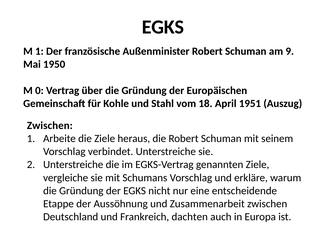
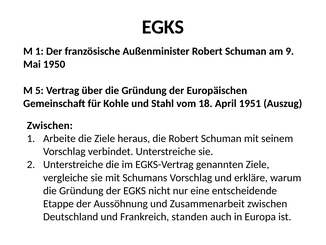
0: 0 -> 5 (39, 90)
dachten: dachten -> standen (190, 216)
